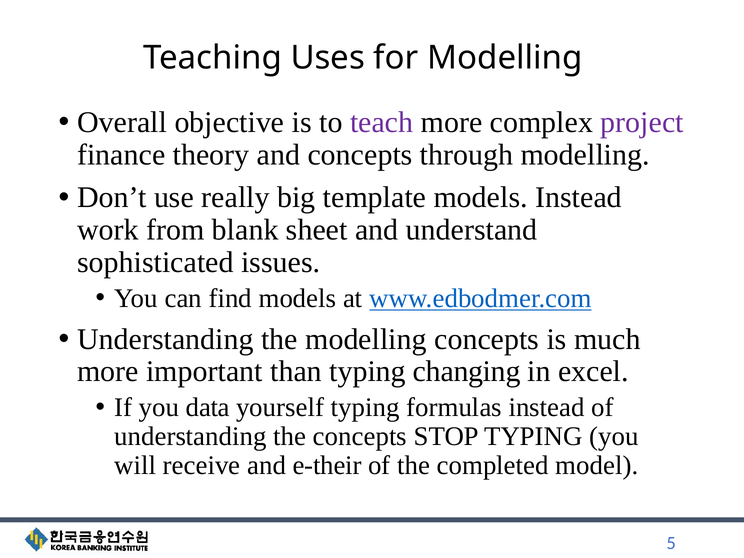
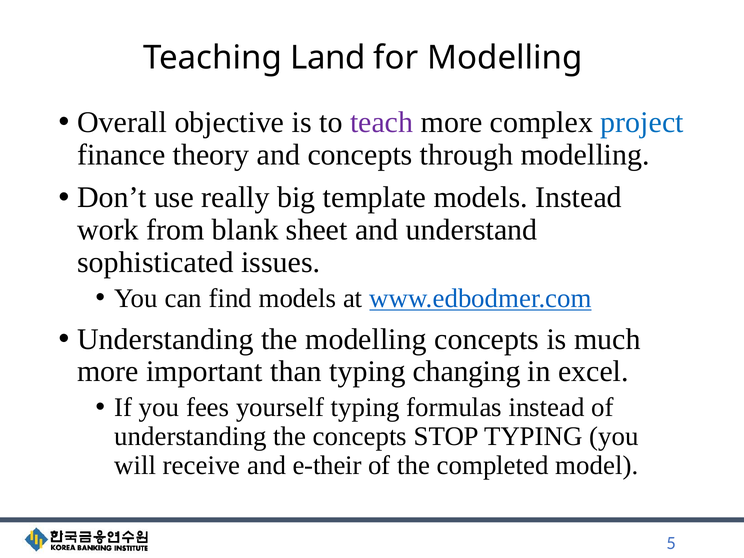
Uses: Uses -> Land (328, 58)
project colour: purple -> blue (642, 123)
data: data -> fees (208, 407)
